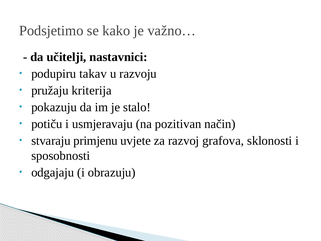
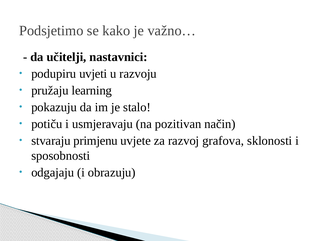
takav: takav -> uvjeti (93, 74)
kriterija: kriterija -> learning (92, 90)
